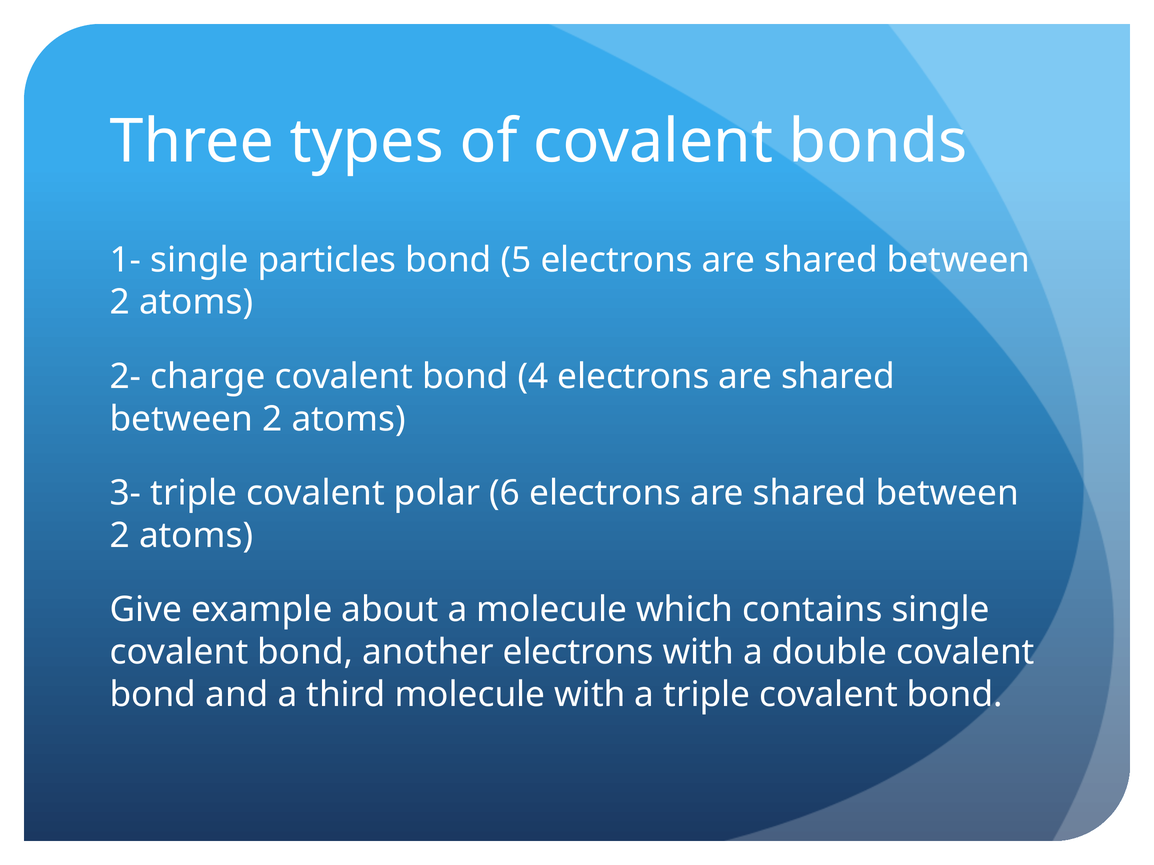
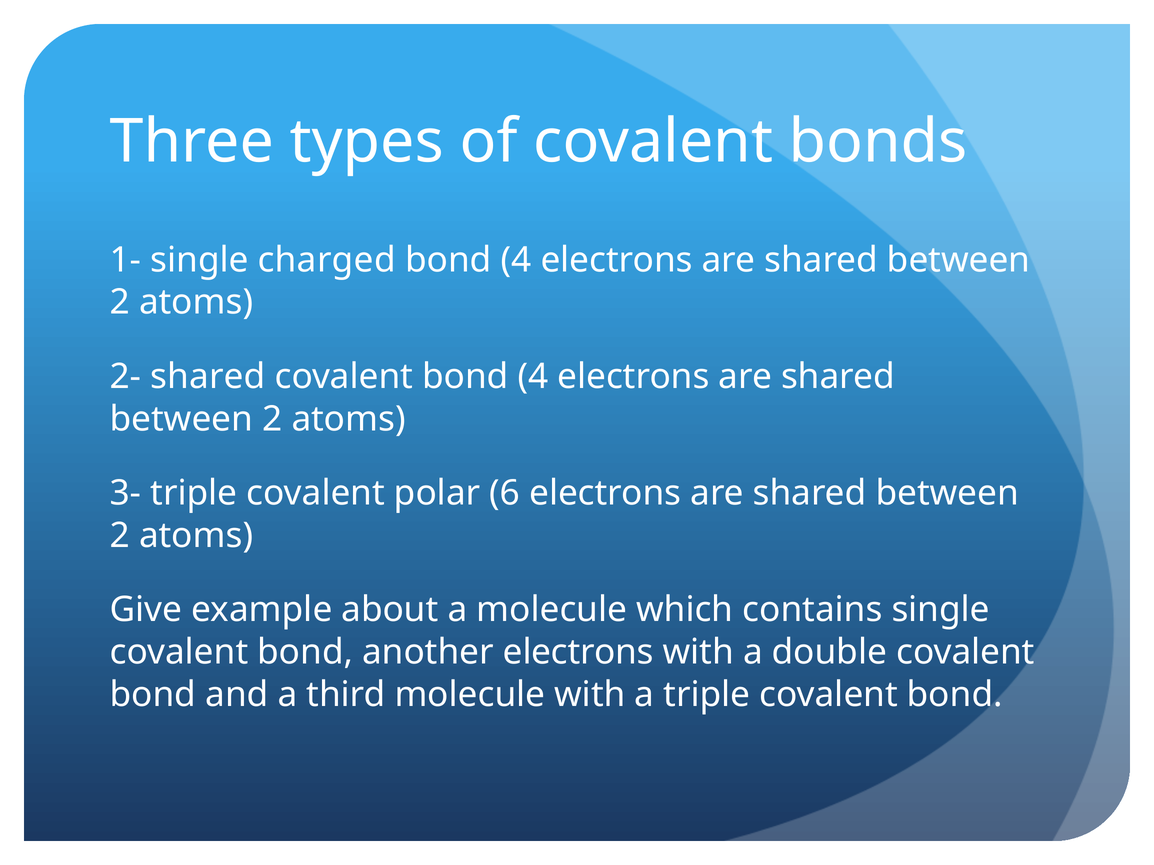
particles: particles -> charged (327, 260)
5: 5 -> 4 (516, 260)
2- charge: charge -> shared (208, 377)
